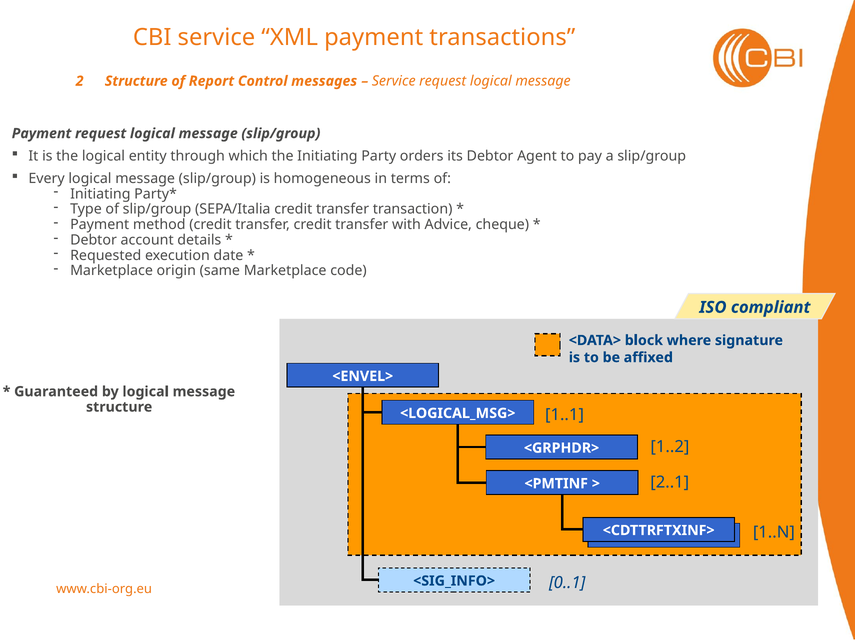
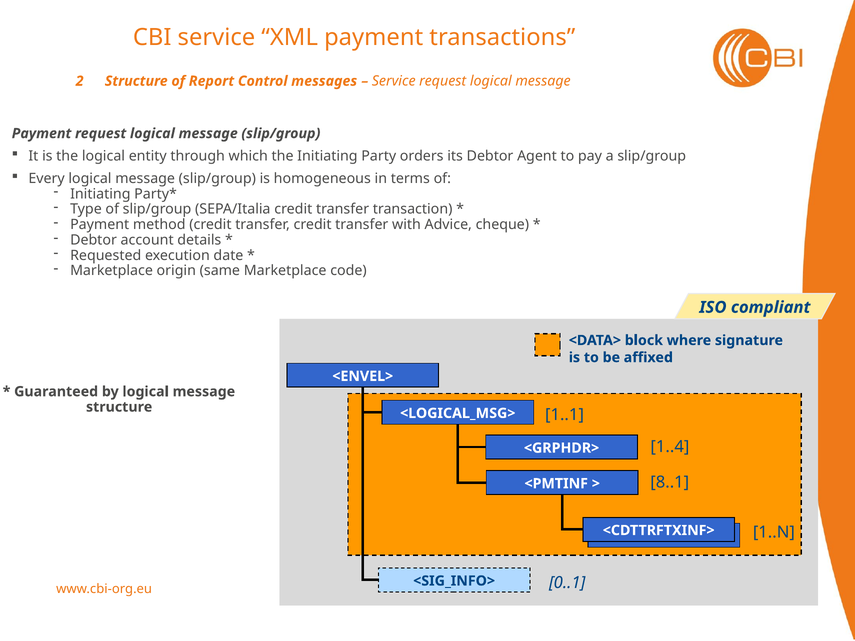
1..2: 1..2 -> 1..4 (670, 447)
2..1: 2..1 -> 8..1 (670, 483)
